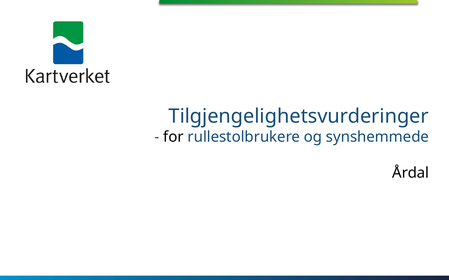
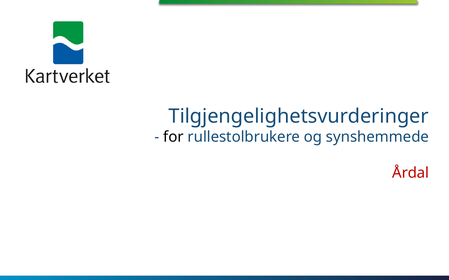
Årdal colour: black -> red (411, 173)
